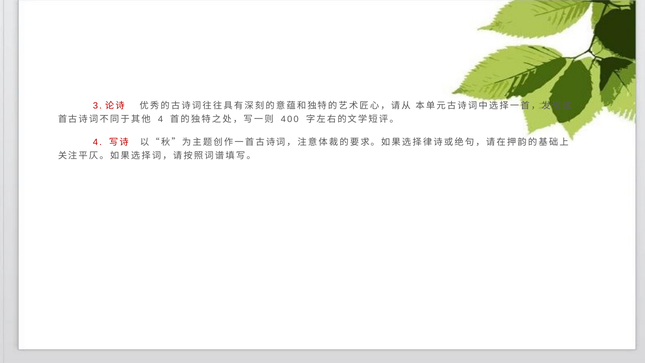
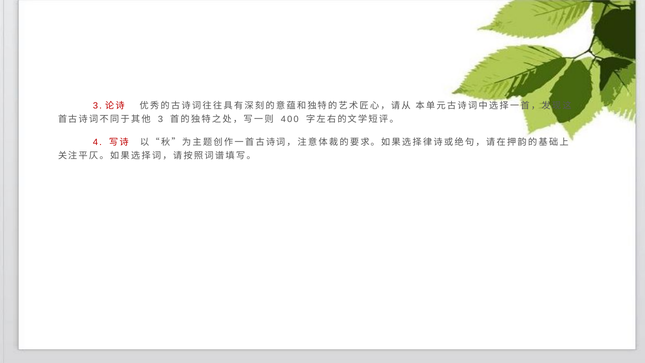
4: 4 -> 3 (160, 119)
